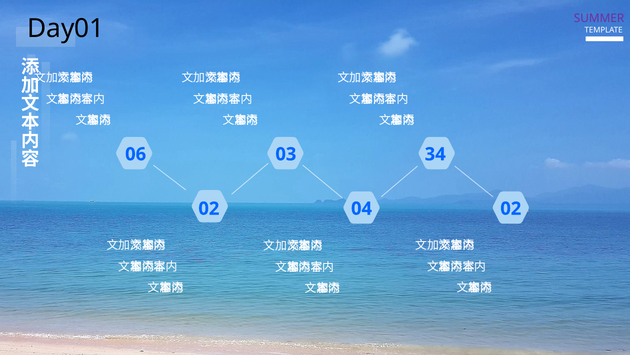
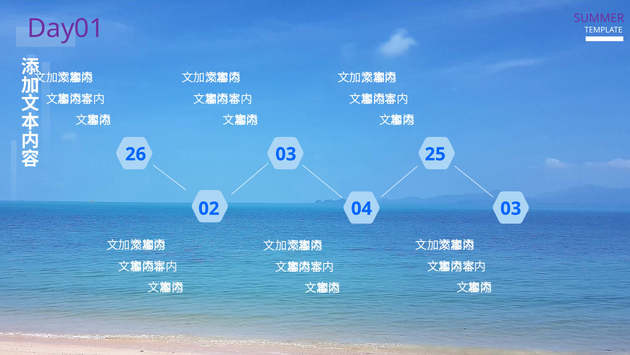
Day01 colour: black -> purple (66, 28)
06: 06 -> 26 (136, 154)
34: 34 -> 25 (435, 154)
04 02: 02 -> 03 (511, 208)
